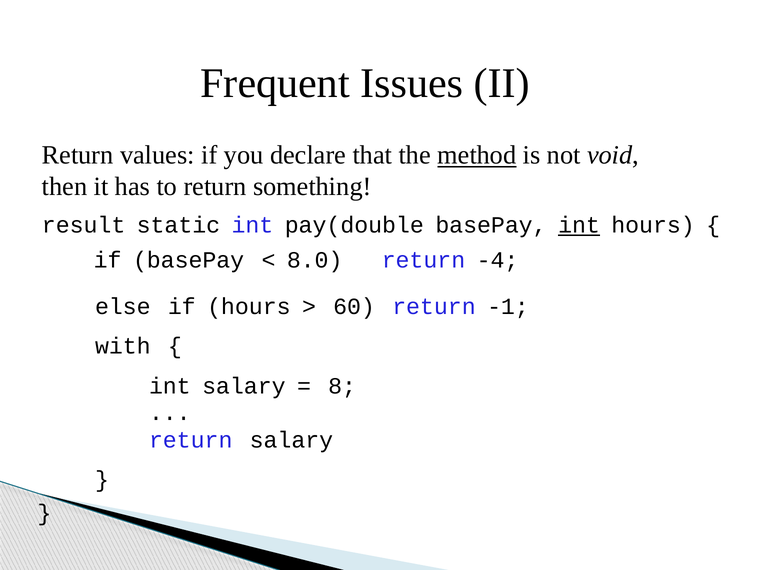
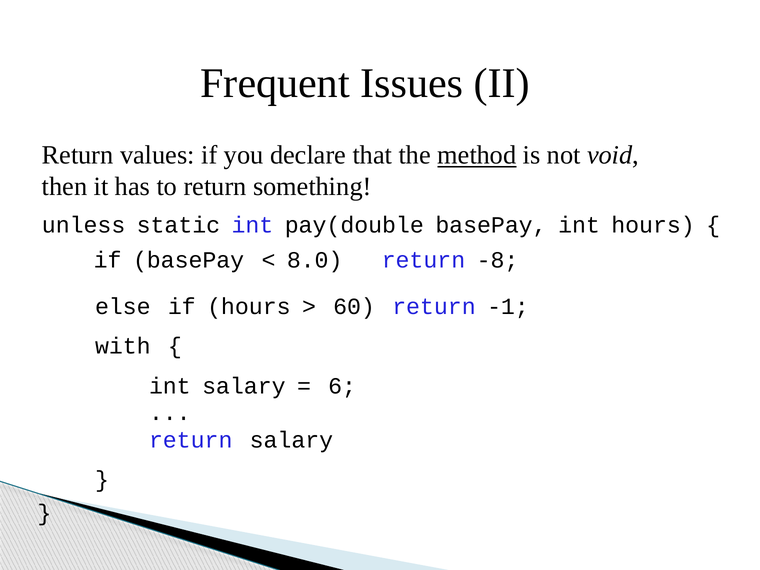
result: result -> unless (84, 225)
int underline: present -> none (579, 225)
-4: -4 -> -8 (497, 260)
8: 8 -> 6 (342, 386)
